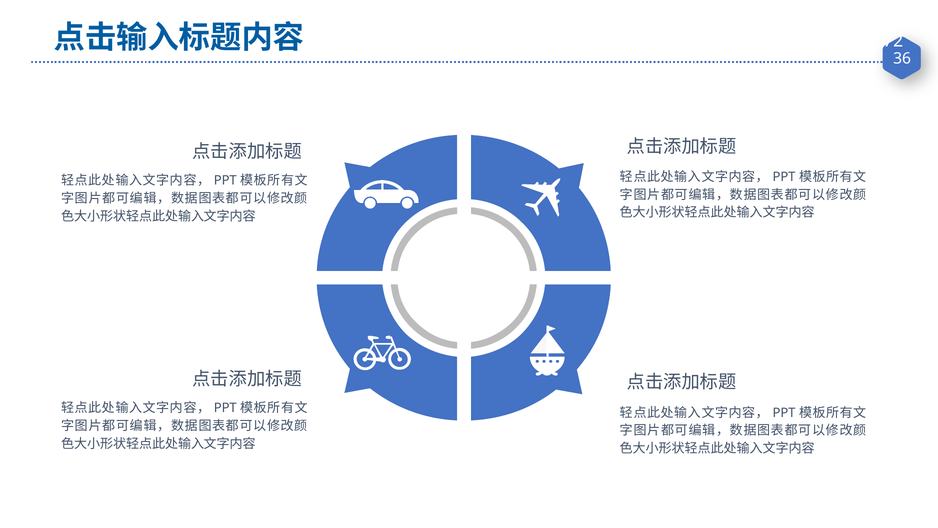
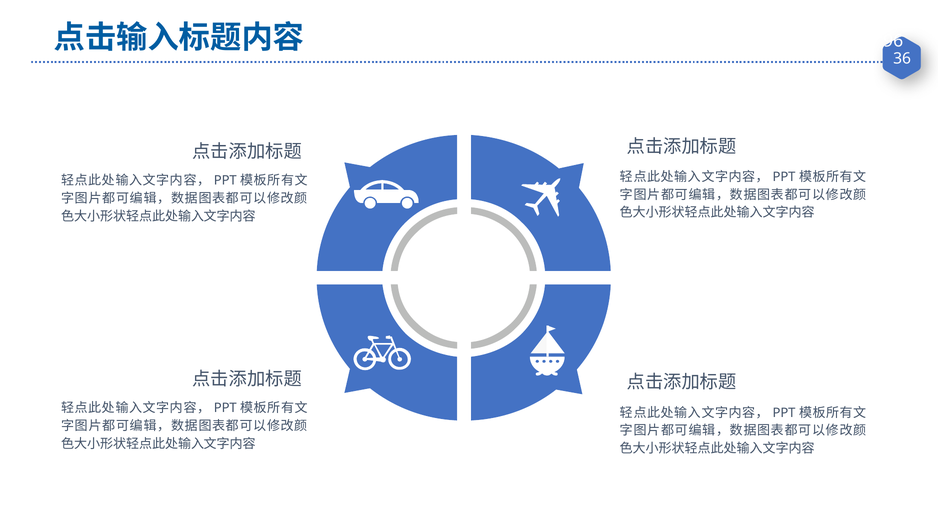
72: 72 -> 96 (893, 41)
